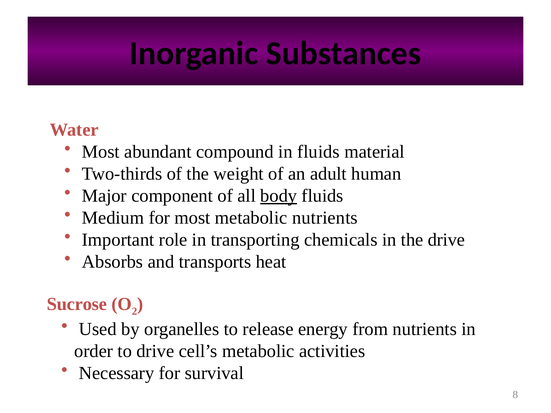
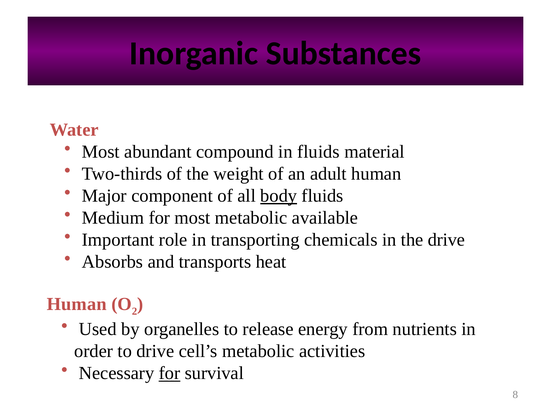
metabolic nutrients: nutrients -> available (325, 218)
Sucrose: Sucrose -> Human (77, 304)
for underline: none -> present (170, 373)
